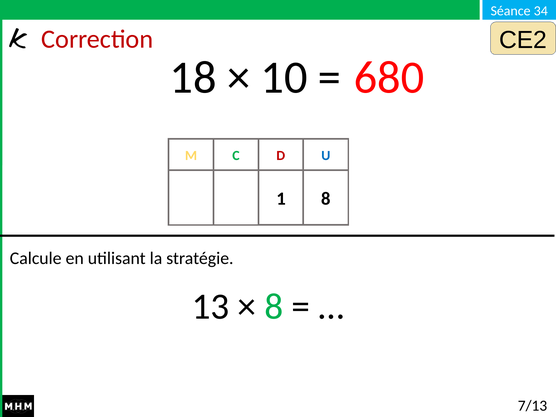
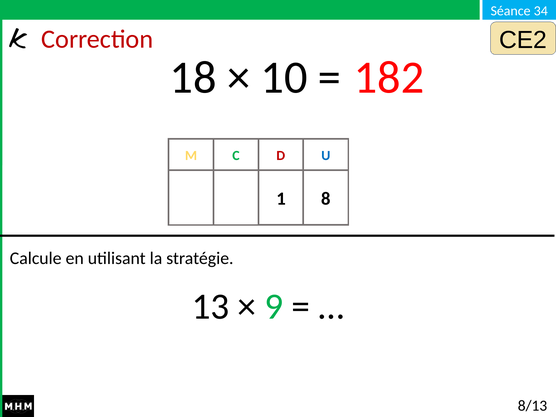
680: 680 -> 182 (389, 78)
8: 8 -> 9 (274, 307)
7/13: 7/13 -> 8/13 (532, 406)
